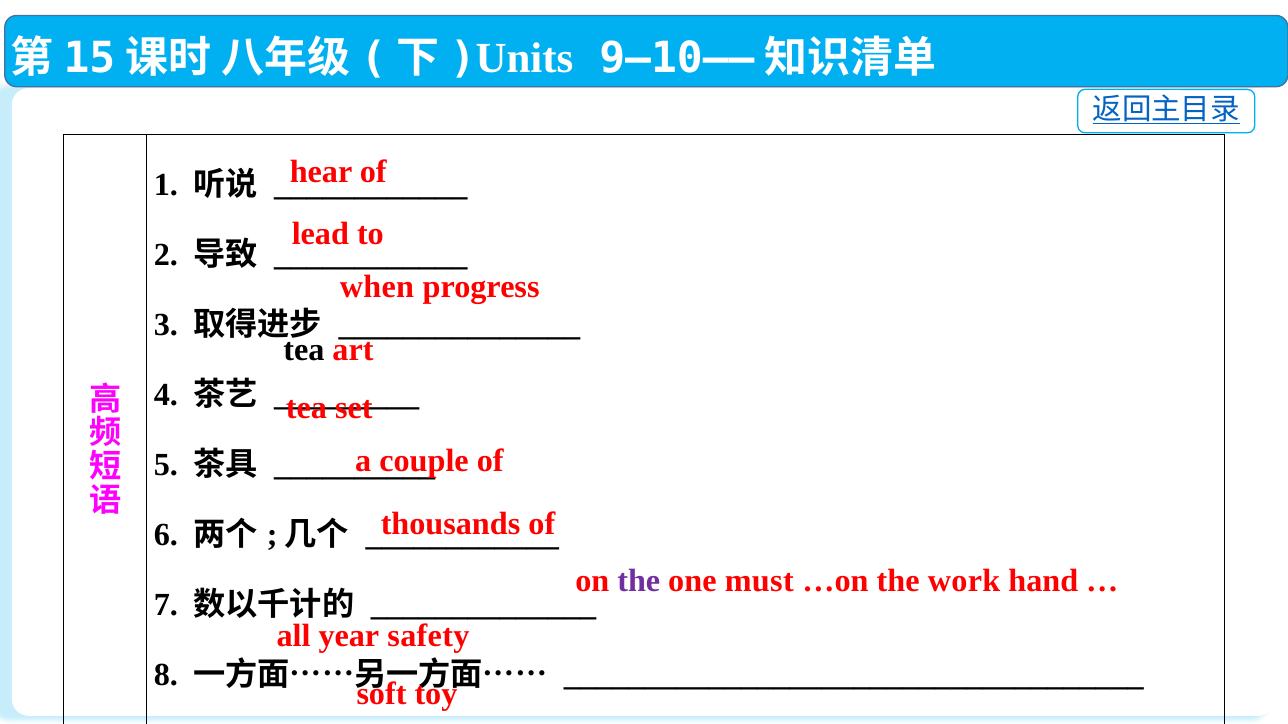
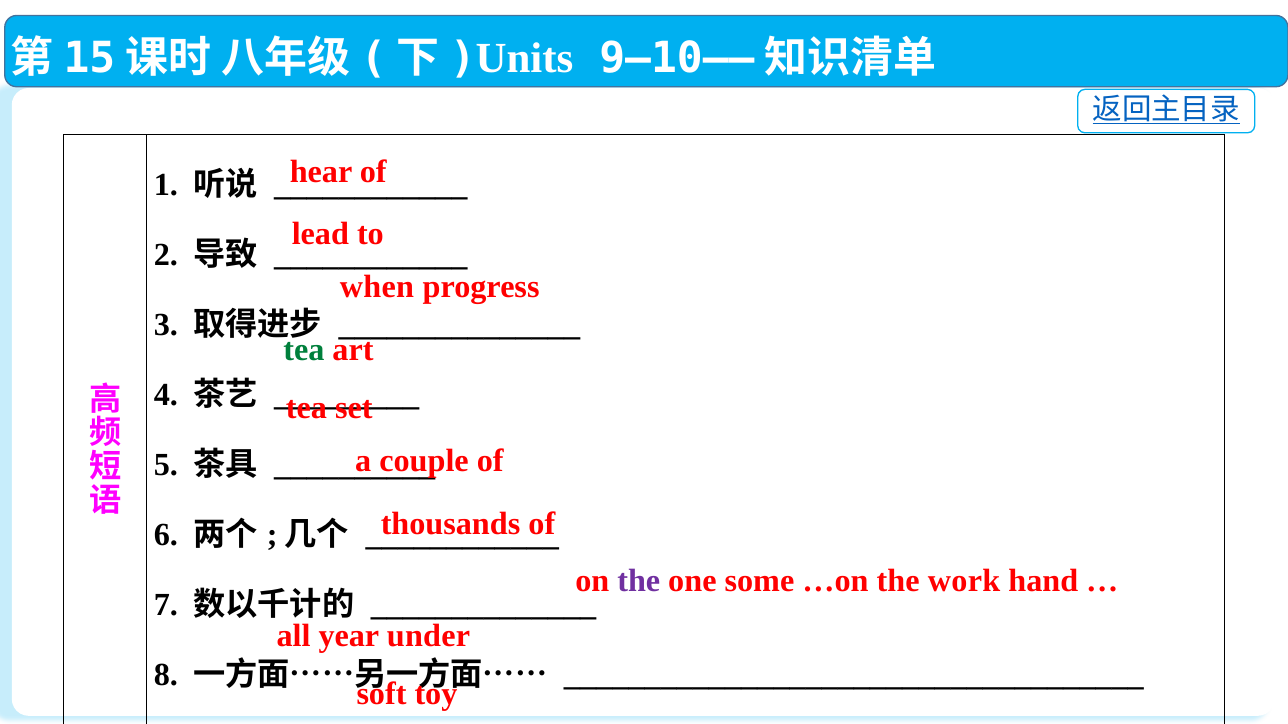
tea colour: black -> green (304, 350)
must: must -> some (759, 581)
safety: safety -> under (428, 636)
